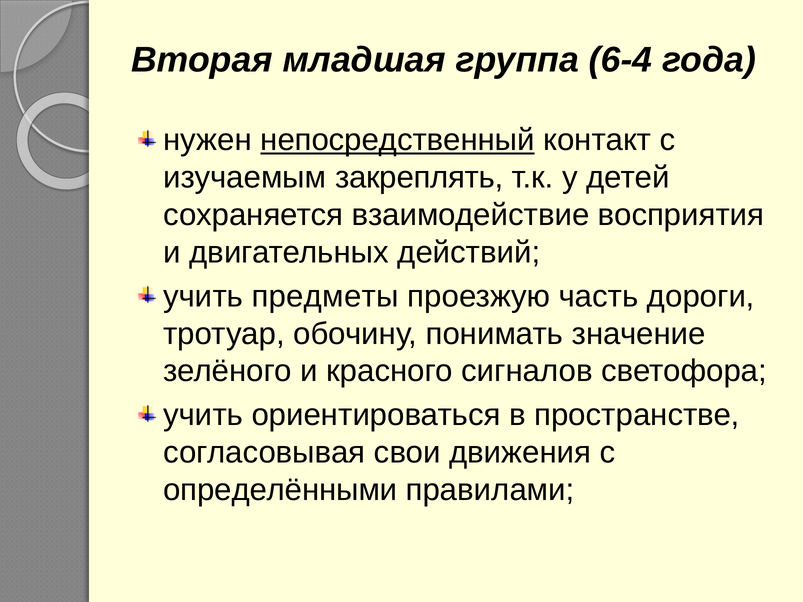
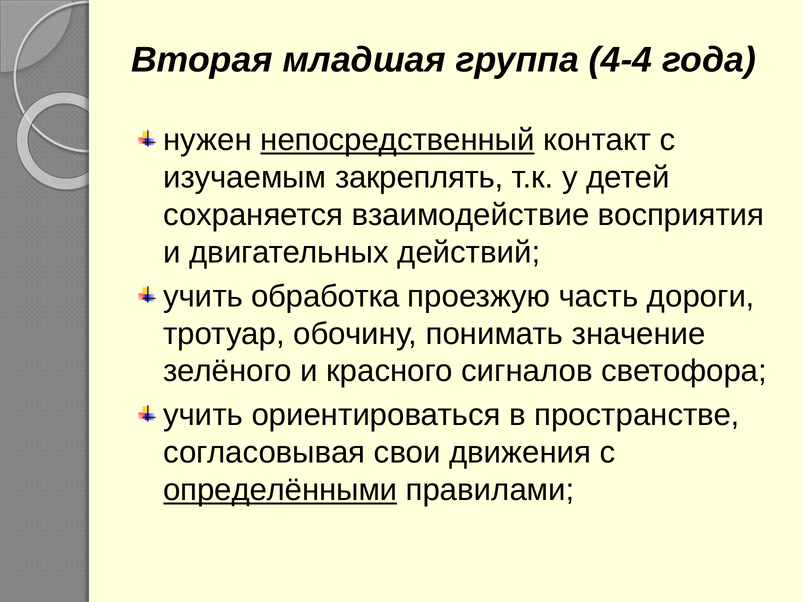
6-4: 6-4 -> 4-4 (621, 60)
предметы: предметы -> обработка (325, 296)
определёнными underline: none -> present (280, 490)
